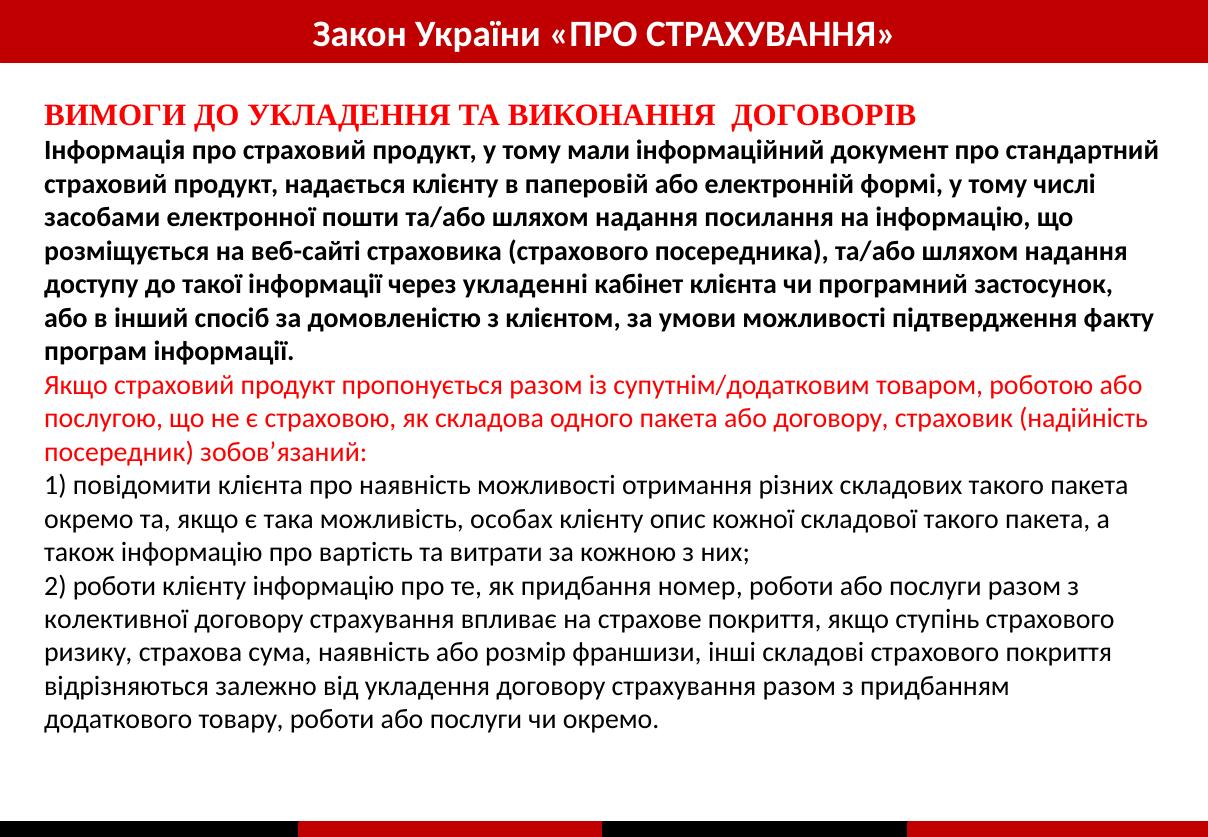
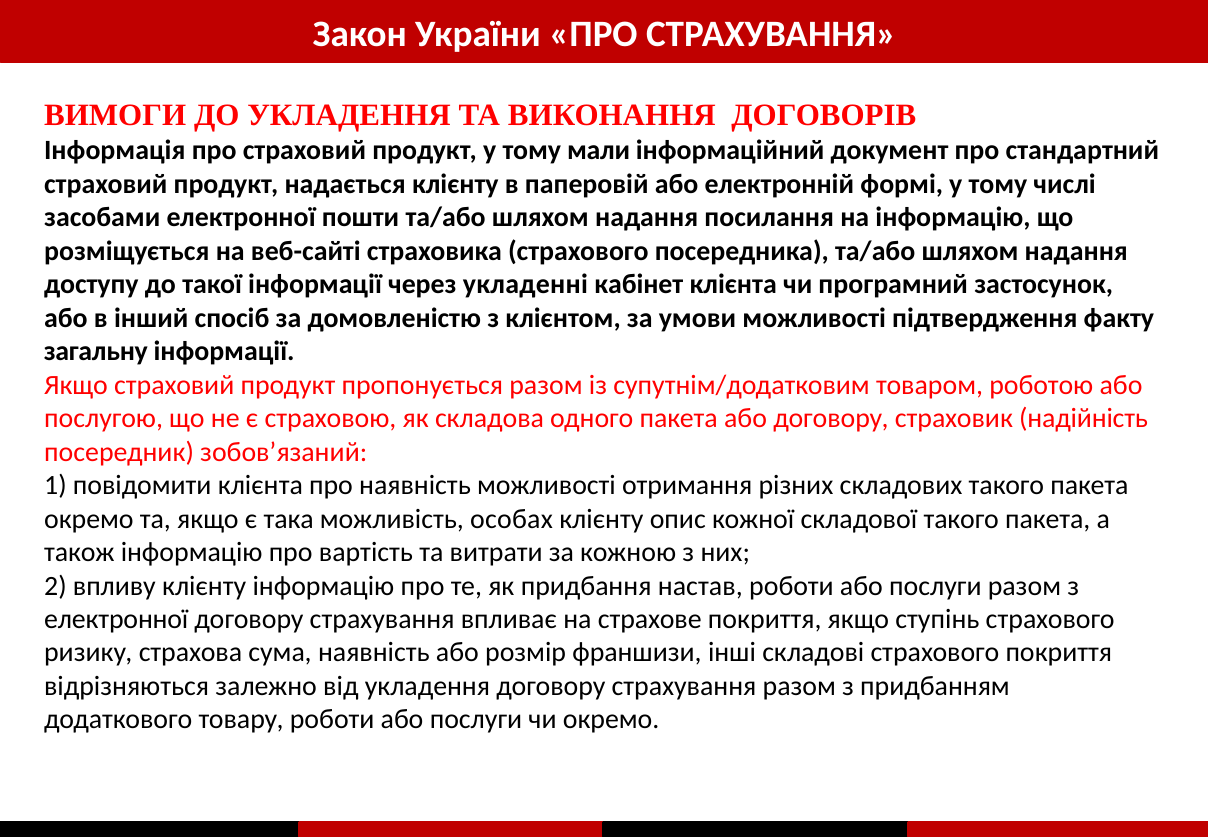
програм: програм -> загальну (96, 351)
2 роботи: роботи -> впливу (114, 585)
номер: номер -> настав (700, 585)
колективної: колективної -> електронної (116, 619)
